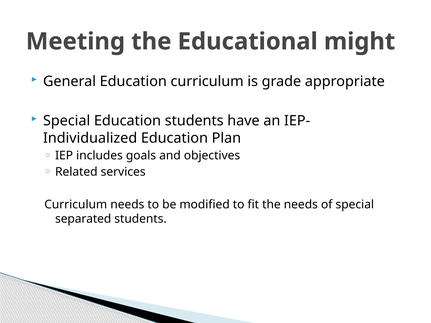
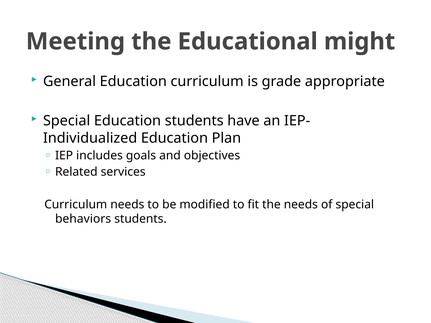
separated: separated -> behaviors (83, 219)
